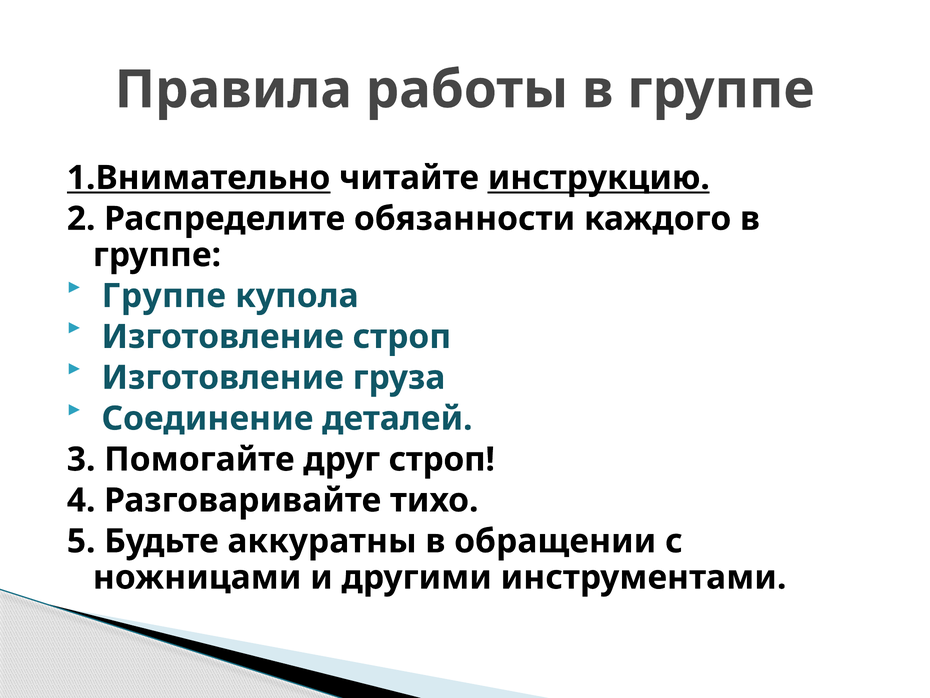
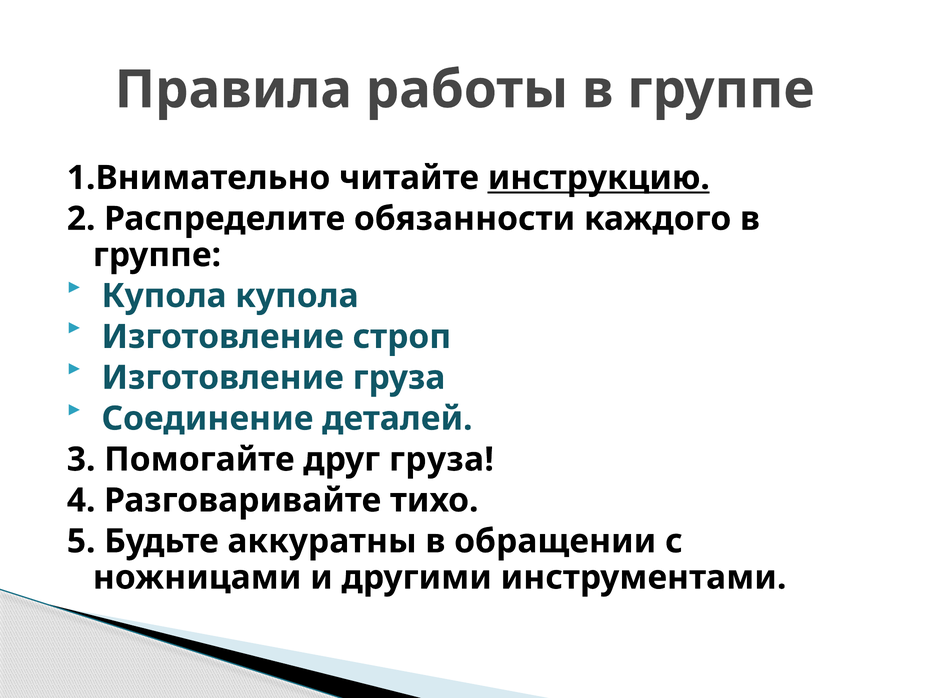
1.Внимательно underline: present -> none (199, 178)
Группе: Группе -> Купола (164, 296)
друг строп: строп -> груза (441, 459)
